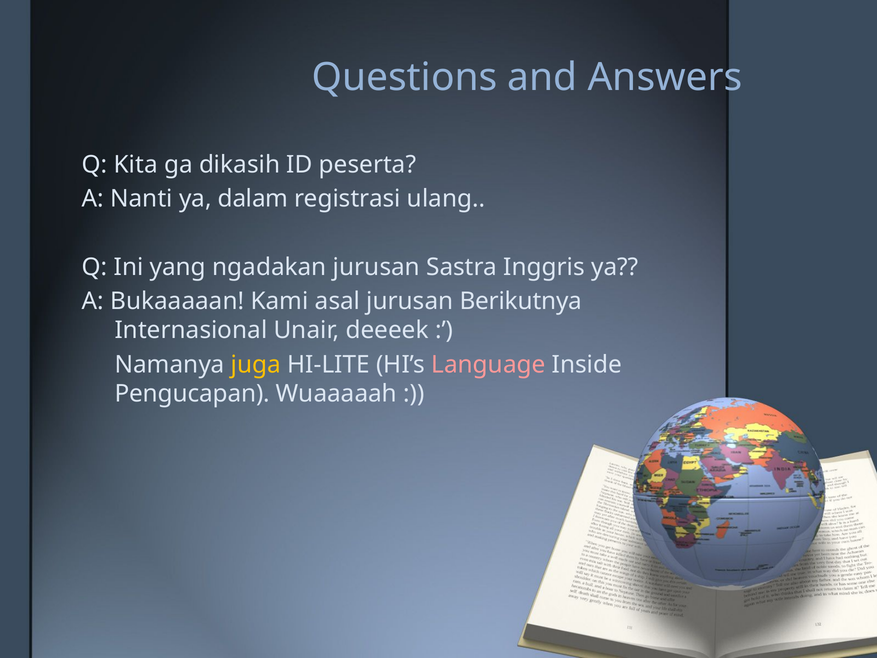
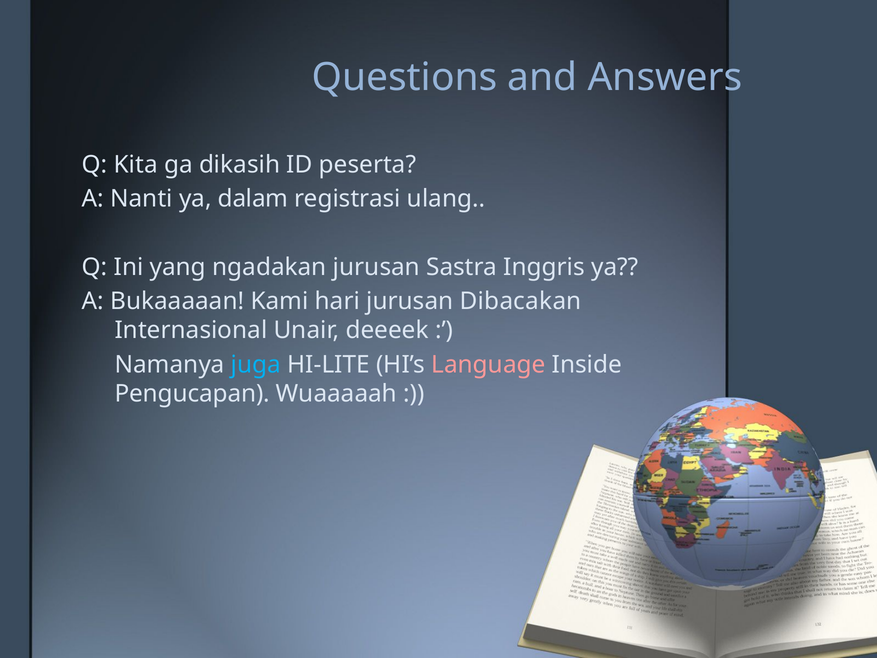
asal: asal -> hari (337, 301)
Berikutnya: Berikutnya -> Dibacakan (521, 301)
juga colour: yellow -> light blue (256, 364)
